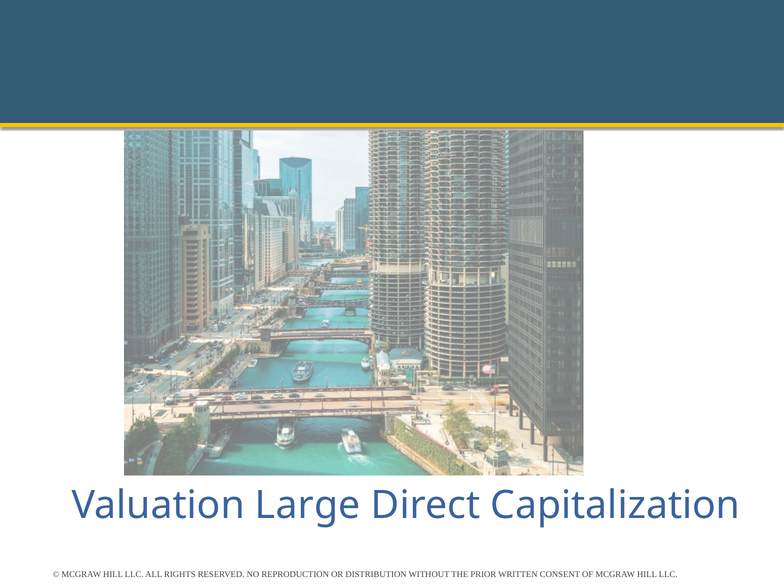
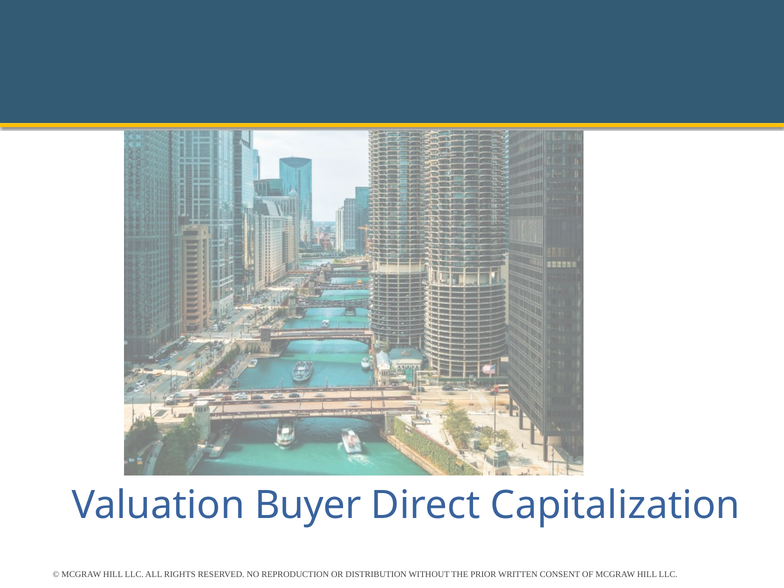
Large: Large -> Buyer (308, 506)
